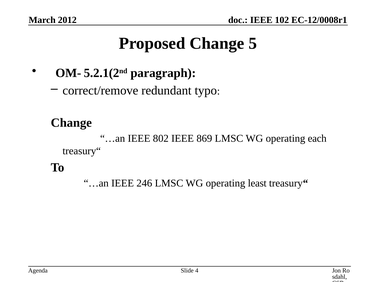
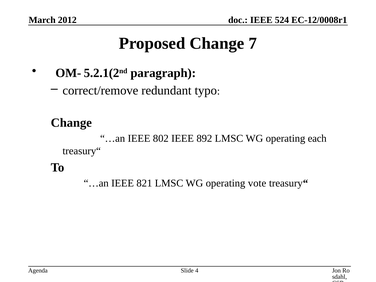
102: 102 -> 524 (282, 20)
5: 5 -> 7 (253, 43)
869: 869 -> 892 (204, 138)
246: 246 -> 821 (144, 183)
least: least -> vote (257, 183)
